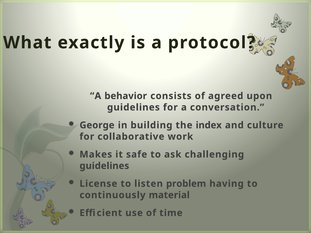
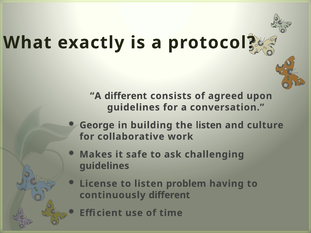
A behavior: behavior -> different (126, 96)
the index: index -> listen (209, 125)
continuously material: material -> different (169, 195)
